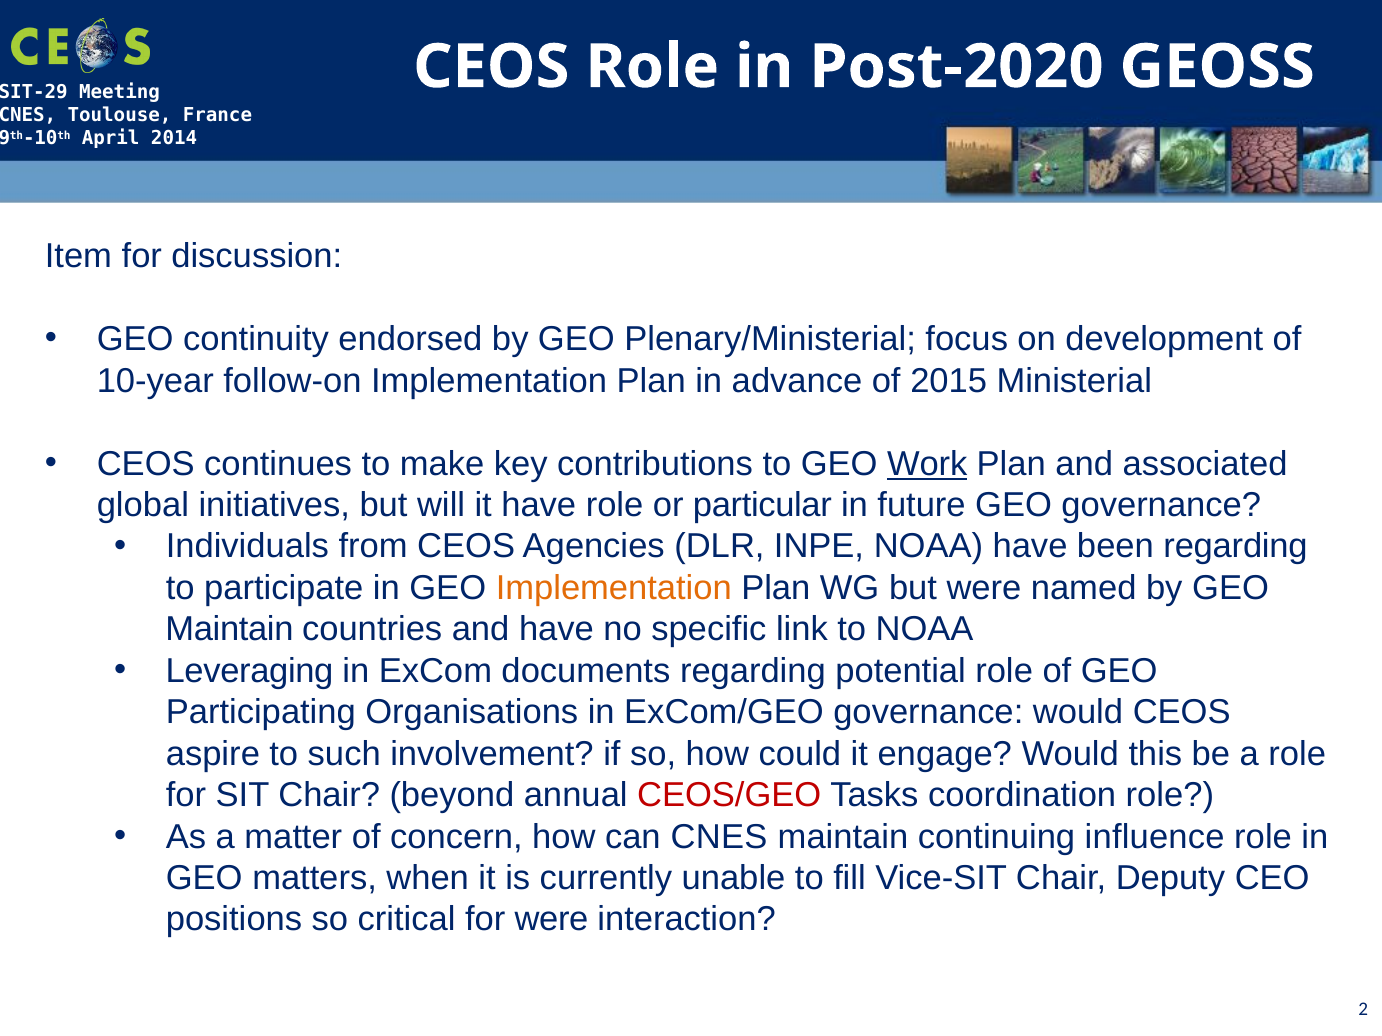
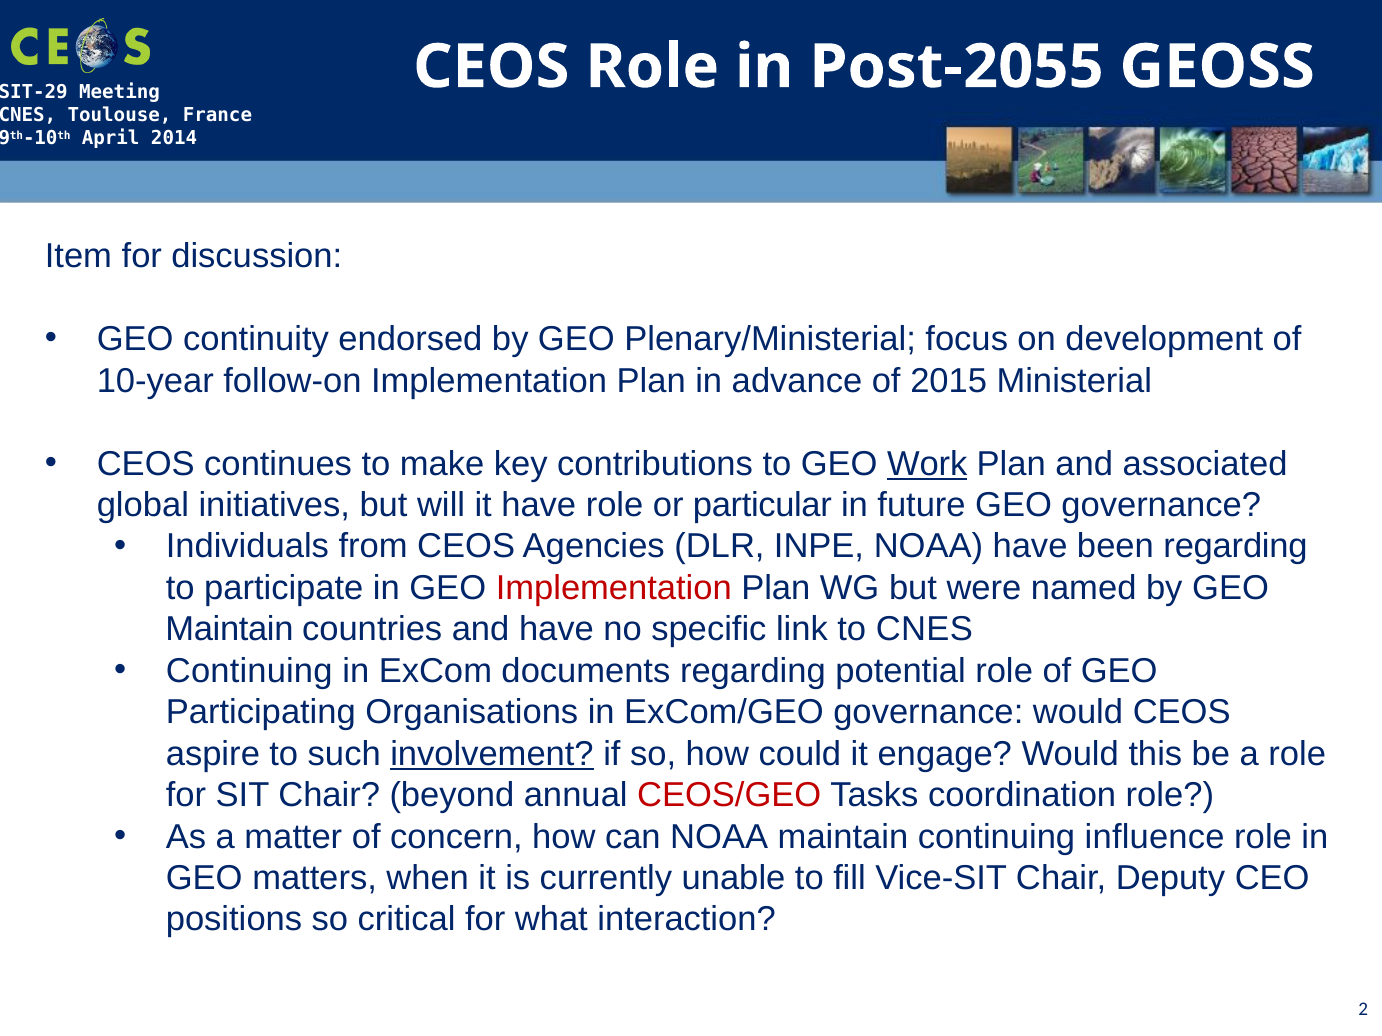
Post-2020: Post-2020 -> Post-2055 (956, 67)
Implementation colour: orange -> red (614, 588)
to NOAA: NOAA -> CNES (924, 630)
Leveraging: Leveraging -> Continuing (249, 671)
involvement underline: none -> present (492, 754)
can CNES: CNES -> NOAA (719, 837)
for were: were -> what (551, 920)
